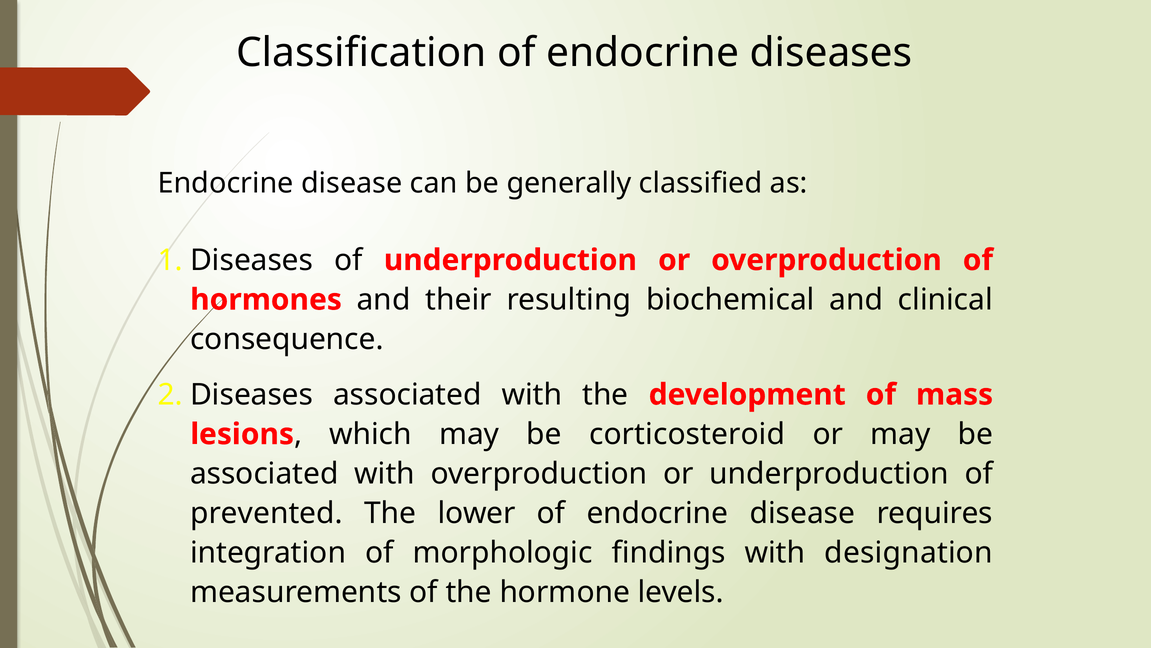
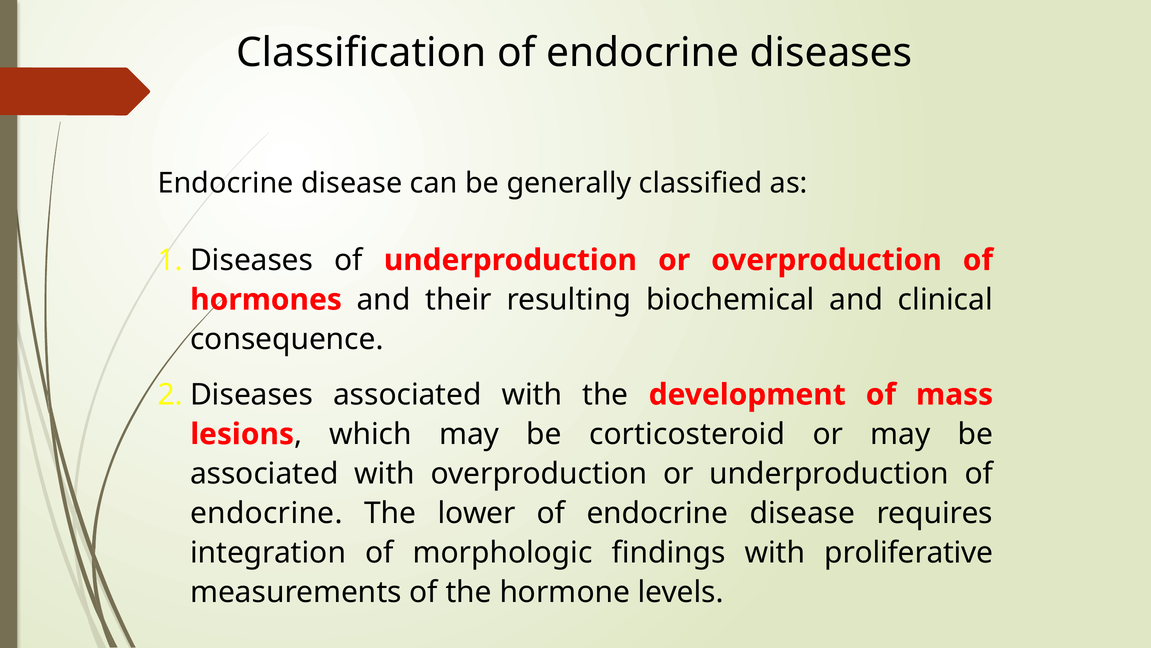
prevented: prevented -> endocrine (266, 513)
designation: designation -> proliferative (909, 552)
